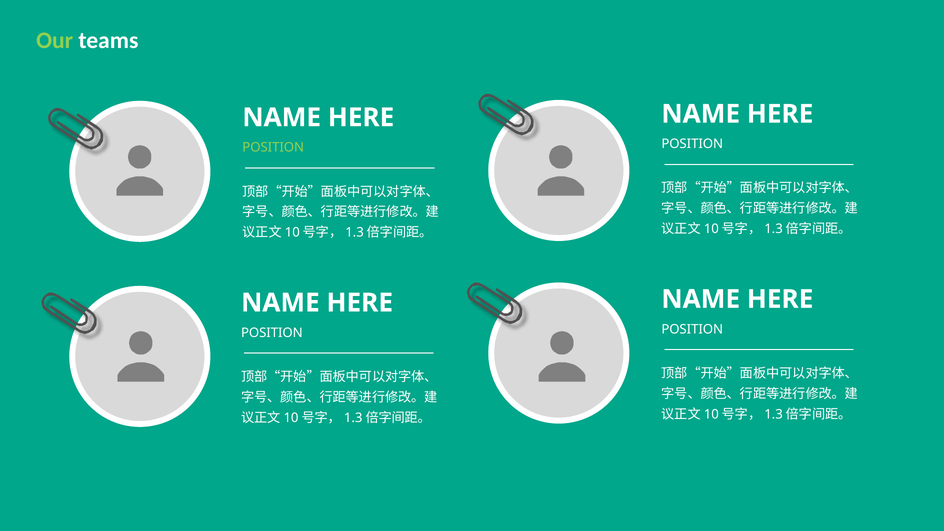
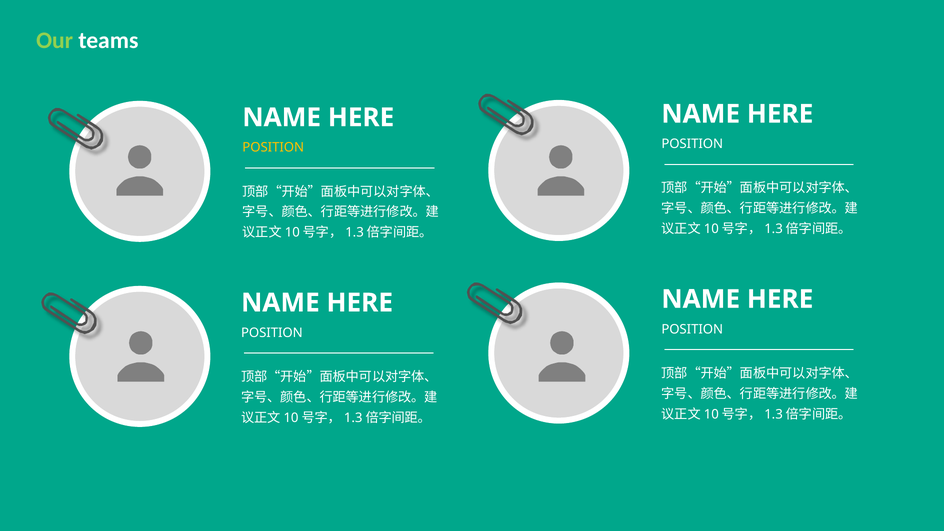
POSITION colour: light green -> yellow (273, 148)
